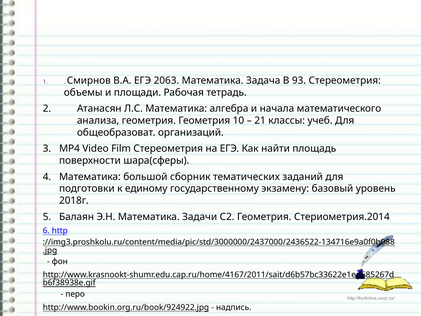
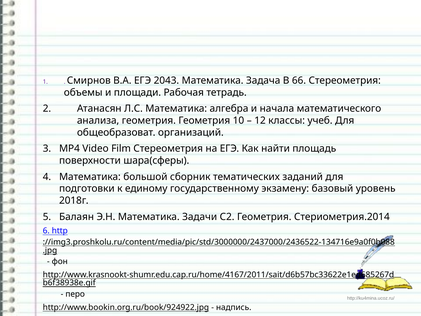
2063: 2063 -> 2043 (166, 80)
93: 93 -> 66 (299, 80)
21: 21 -> 12 (260, 120)
